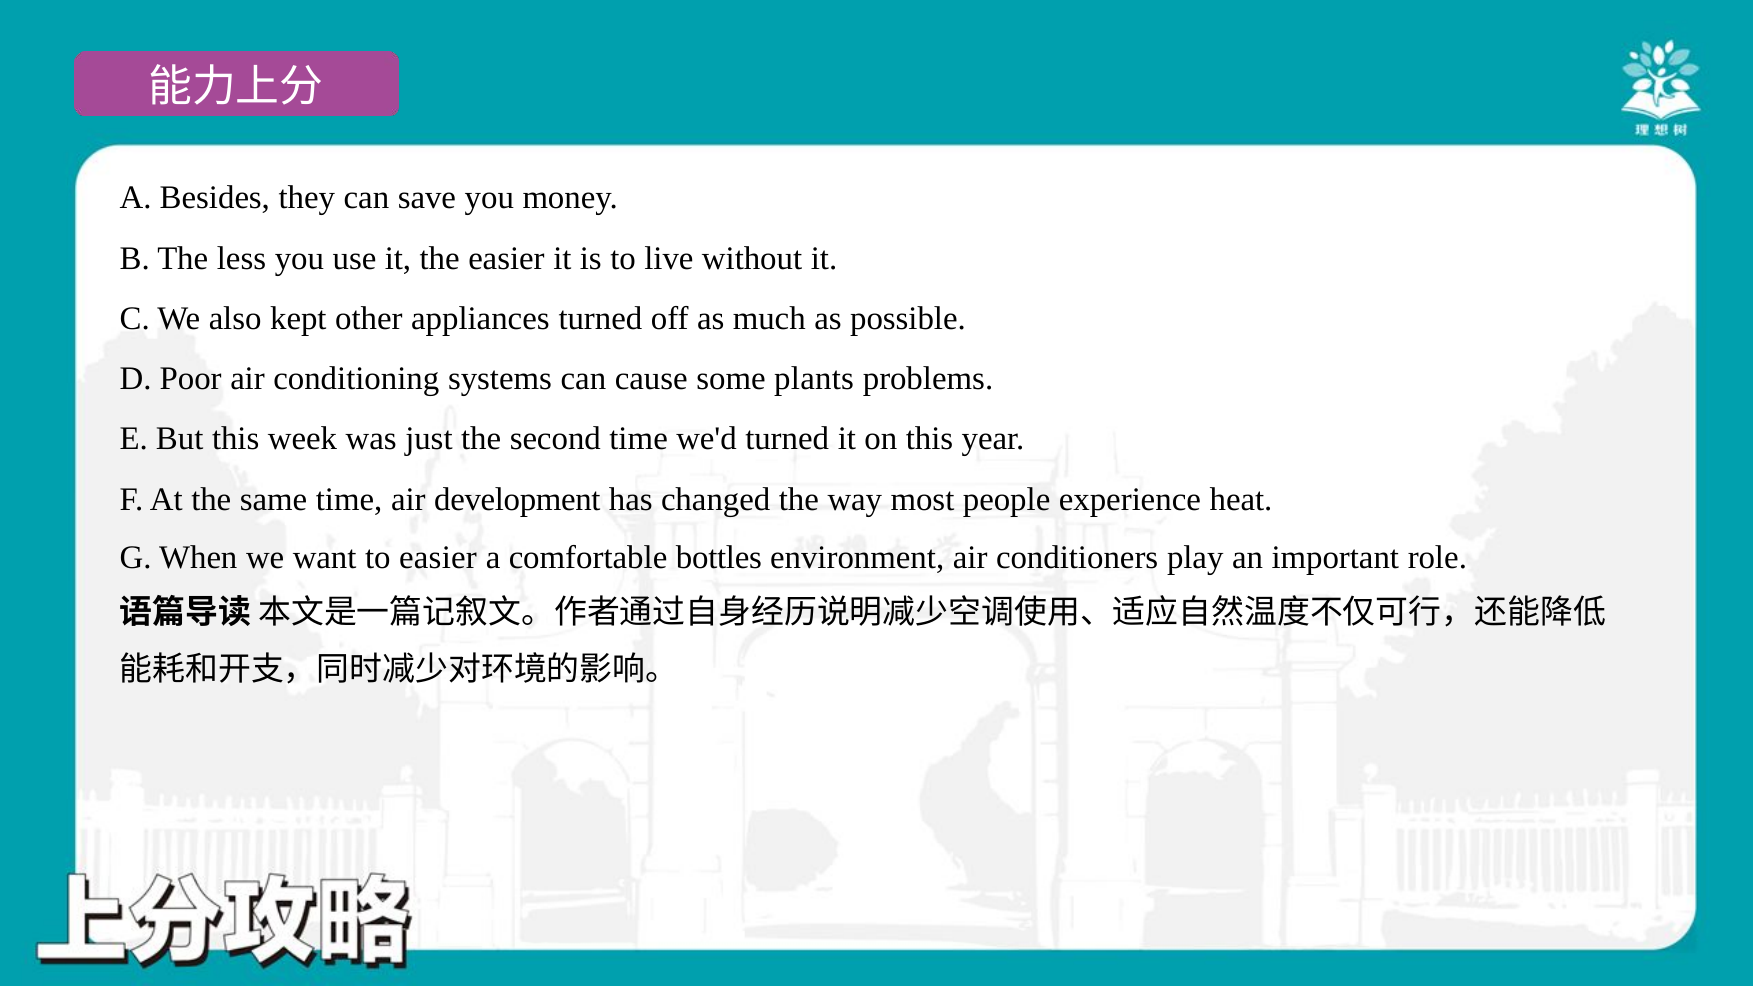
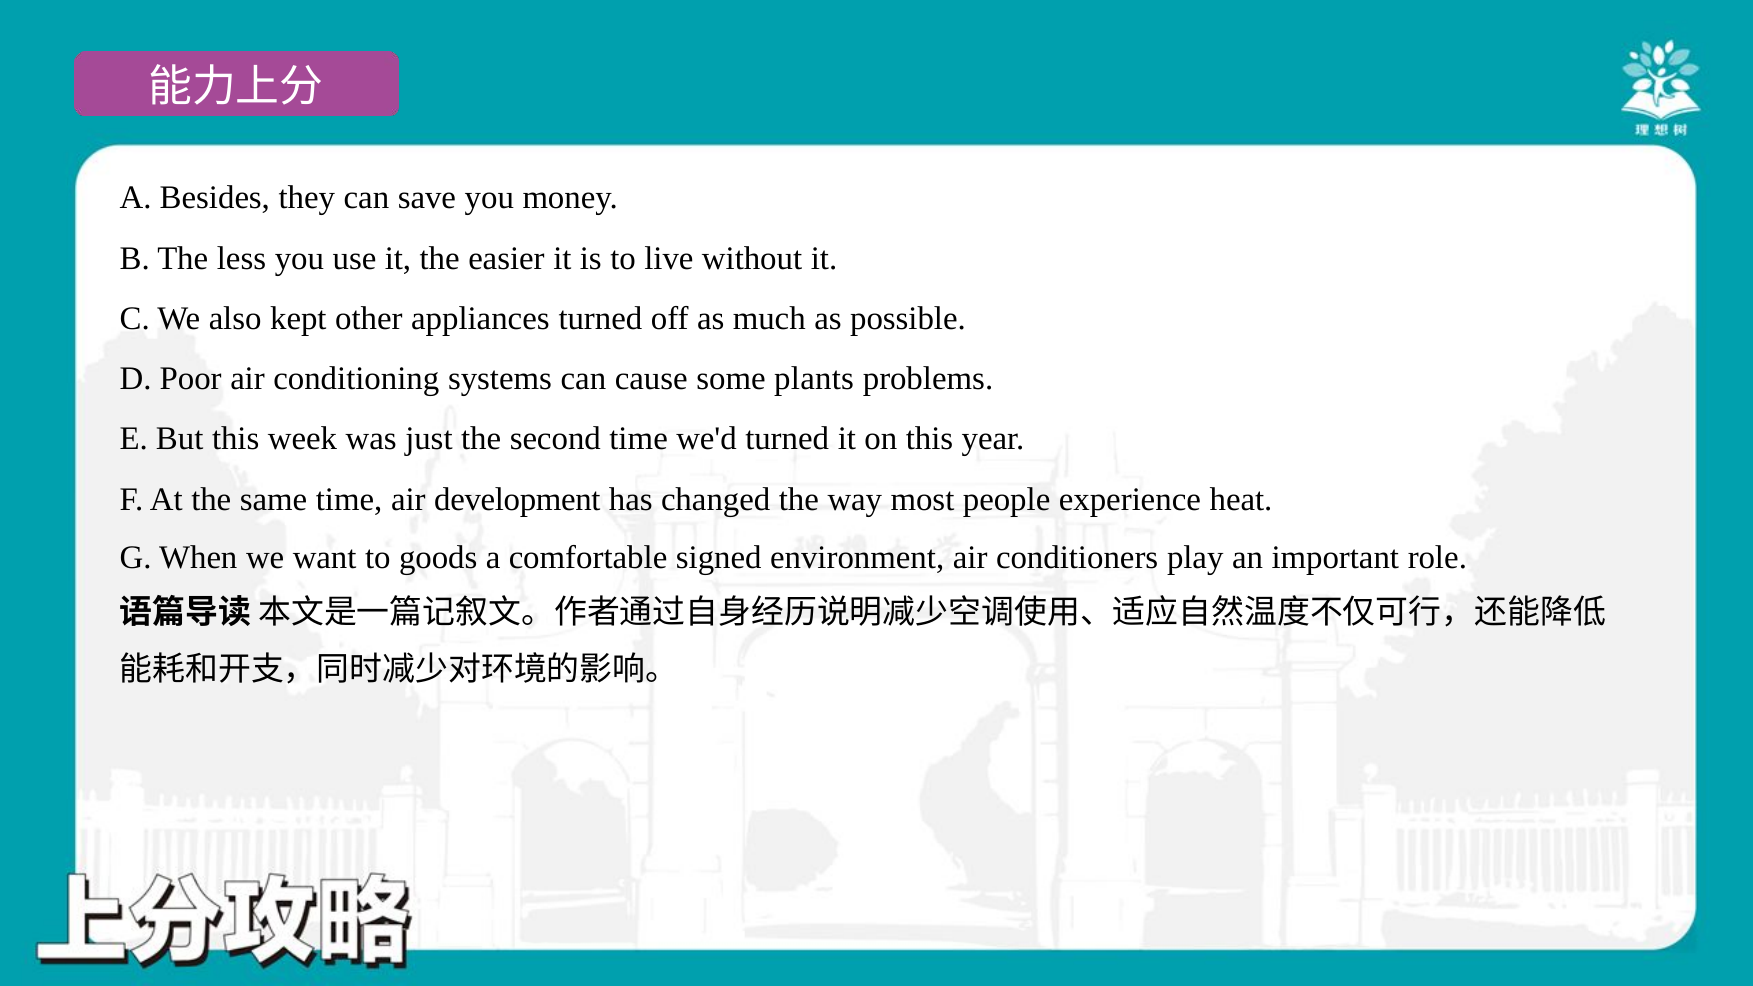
to easier: easier -> goods (438, 558)
bottles: bottles -> signed (719, 558)
